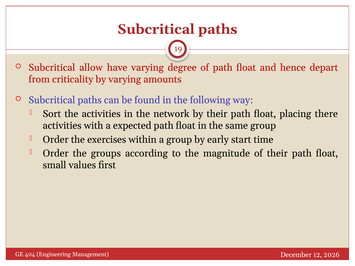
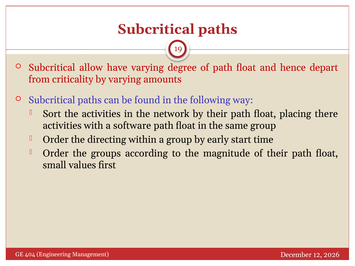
expected: expected -> software (132, 126)
exercises: exercises -> directing (107, 140)
